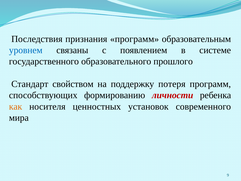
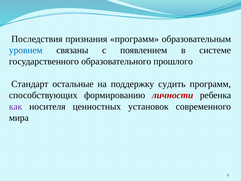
свойством: свойством -> остальные (73, 84)
потеря: потеря -> судить (172, 84)
как colour: orange -> purple (16, 106)
